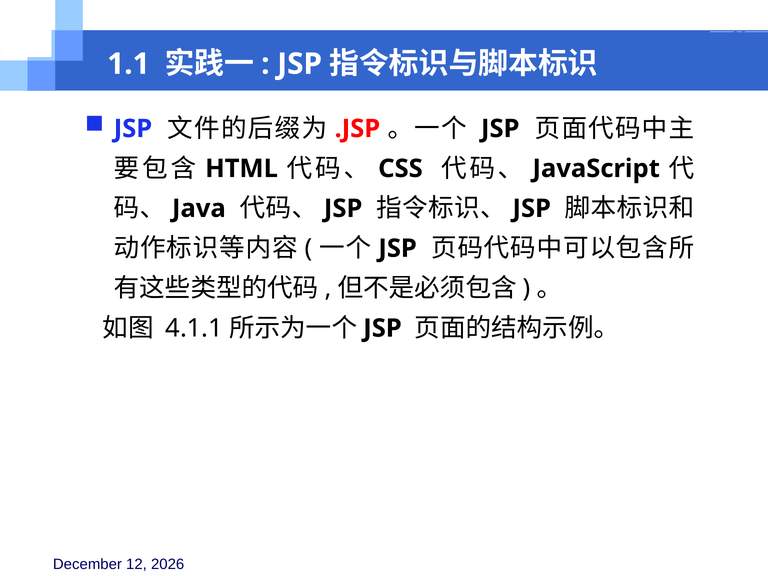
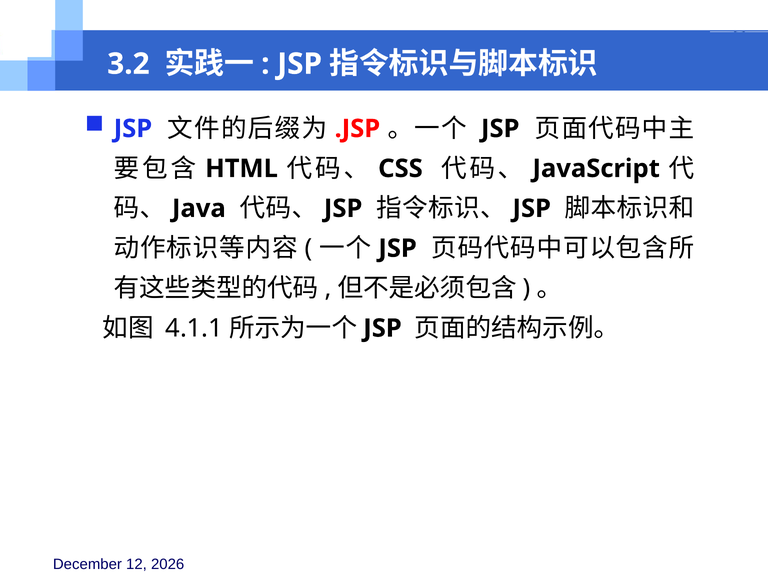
1.1: 1.1 -> 3.2 (128, 64)
